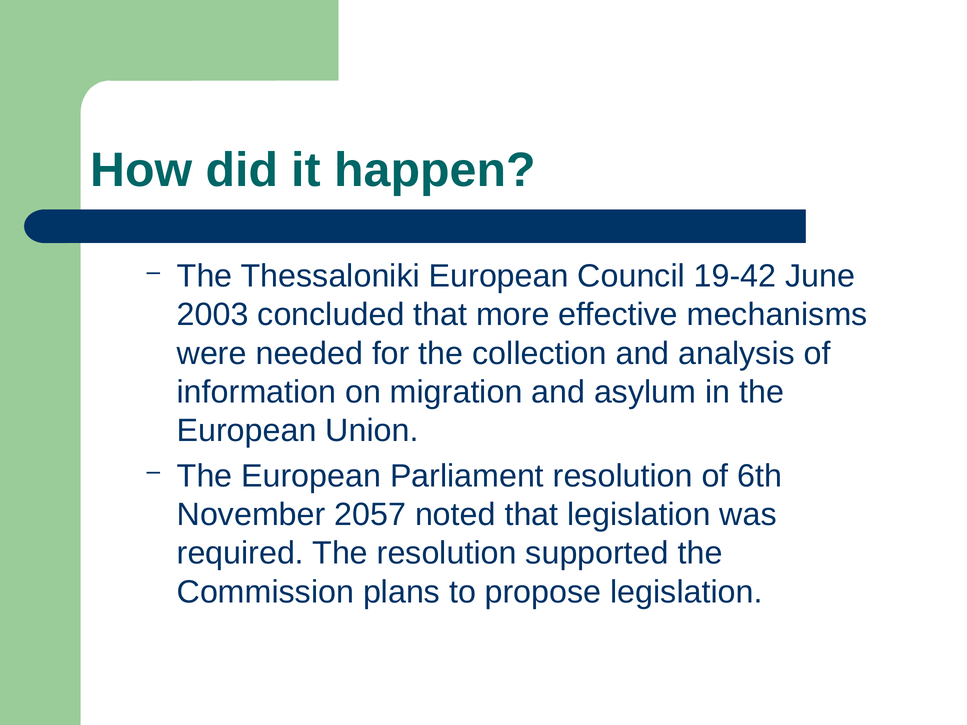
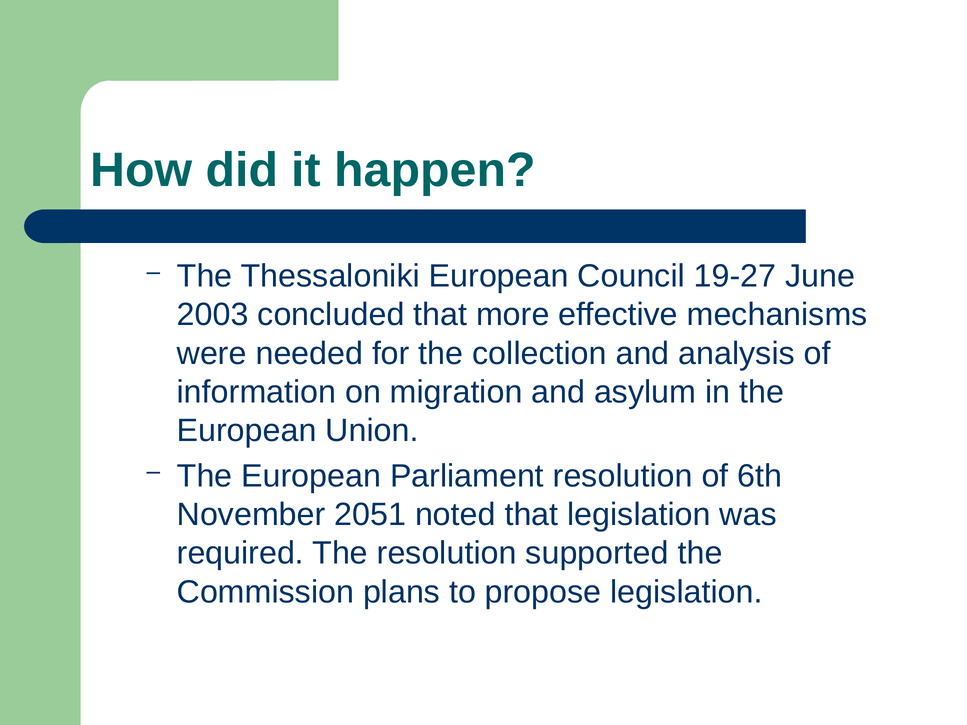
19-42: 19-42 -> 19-27 (735, 276)
2057: 2057 -> 2051 (370, 515)
